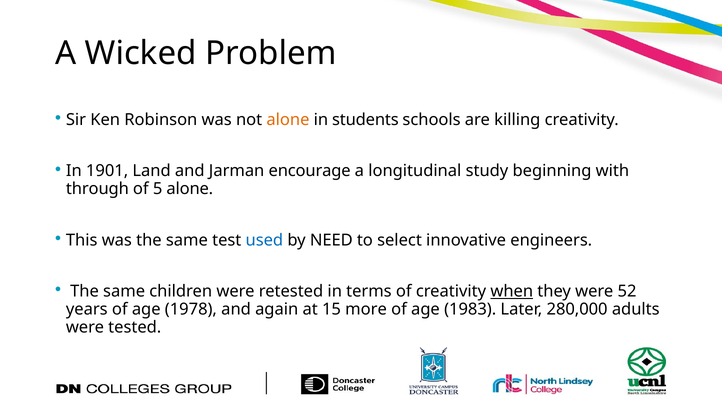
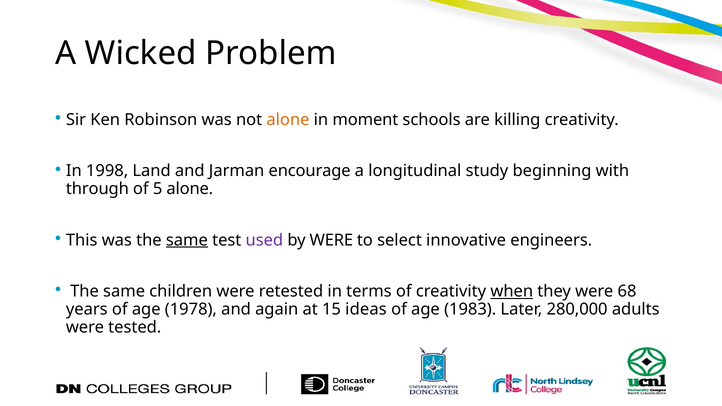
students: students -> moment (365, 120)
1901: 1901 -> 1998 (107, 171)
same underline: none -> present (187, 240)
used colour: blue -> purple (264, 240)
by NEED: NEED -> WERE (331, 240)
52: 52 -> 68 (627, 291)
more: more -> ideas (366, 309)
